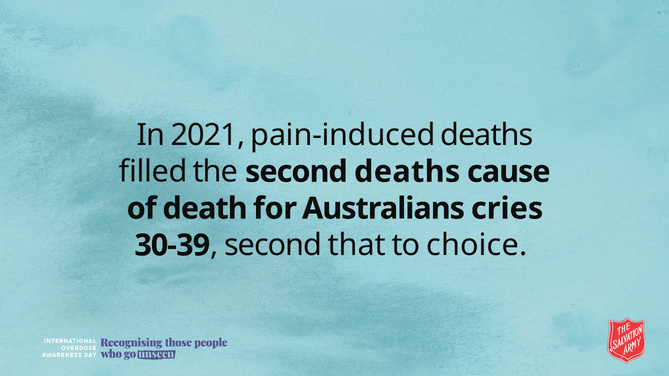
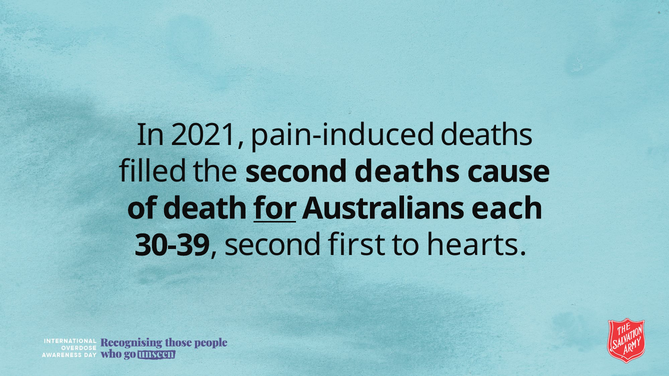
for underline: none -> present (275, 209)
cries: cries -> each (507, 209)
that: that -> first (357, 246)
choice: choice -> hearts (477, 246)
